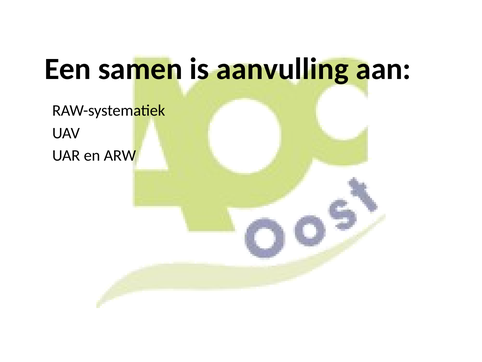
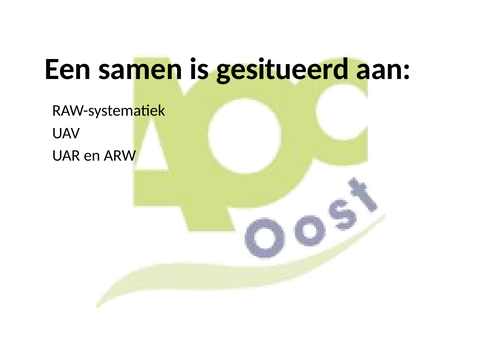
aanvulling: aanvulling -> gesitueerd (283, 69)
